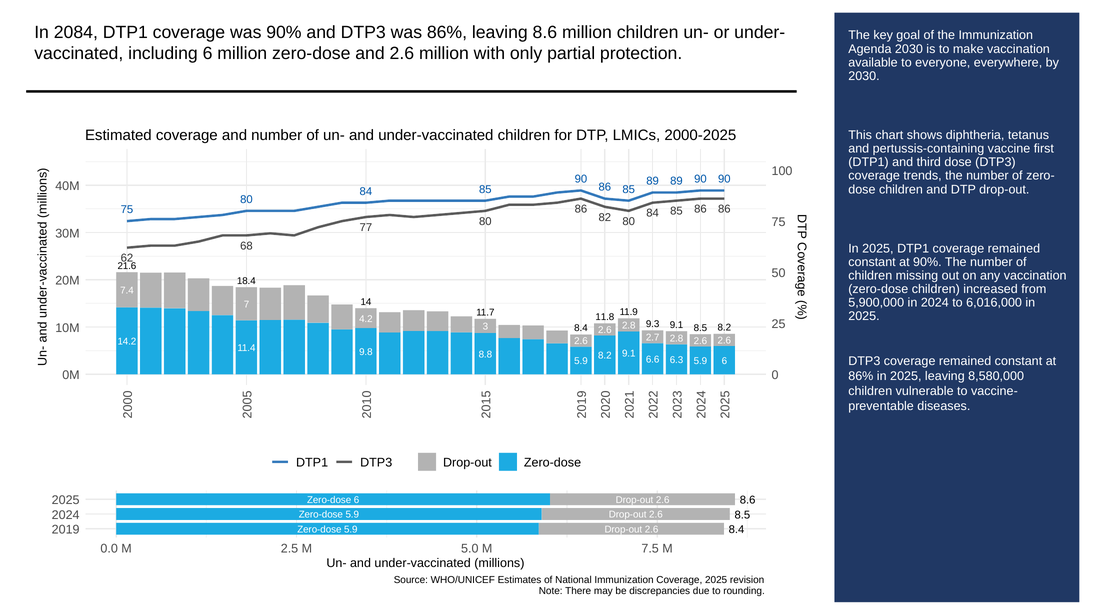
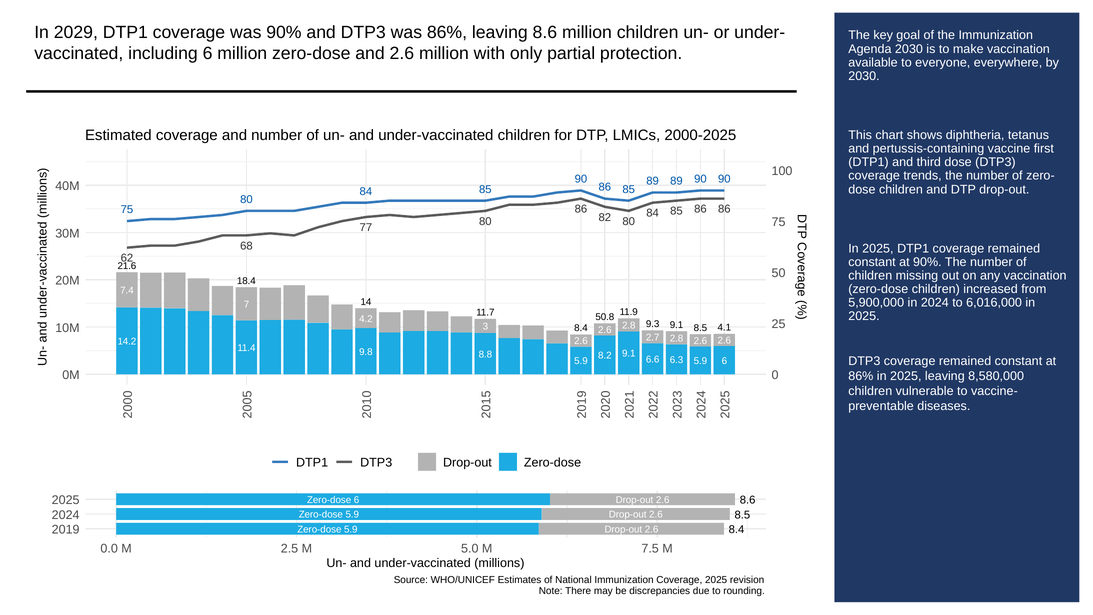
2084: 2084 -> 2029 (76, 32)
11.8: 11.8 -> 50.8 (605, 317)
8.5 8.2: 8.2 -> 4.1 (724, 327)
